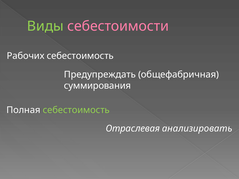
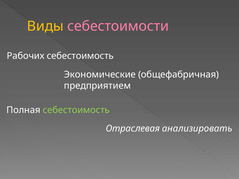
Виды colour: light green -> yellow (45, 26)
Предупреждать: Предупреждать -> Экономические (100, 75)
суммирования: суммирования -> предприятием (97, 86)
